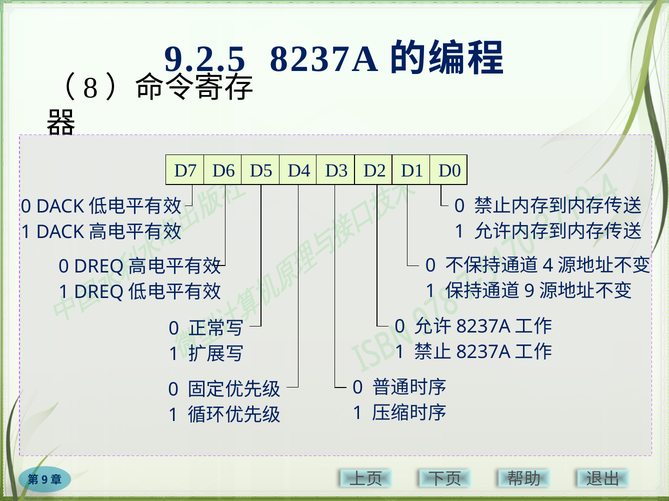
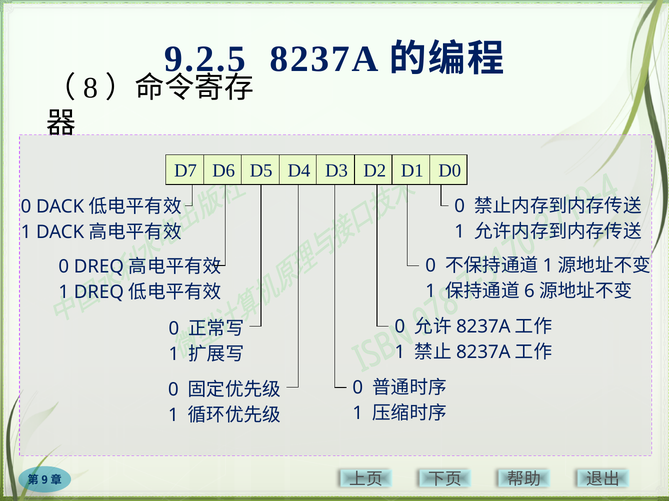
4: 4 -> 1 (548, 266)
9: 9 -> 6 (529, 292)
